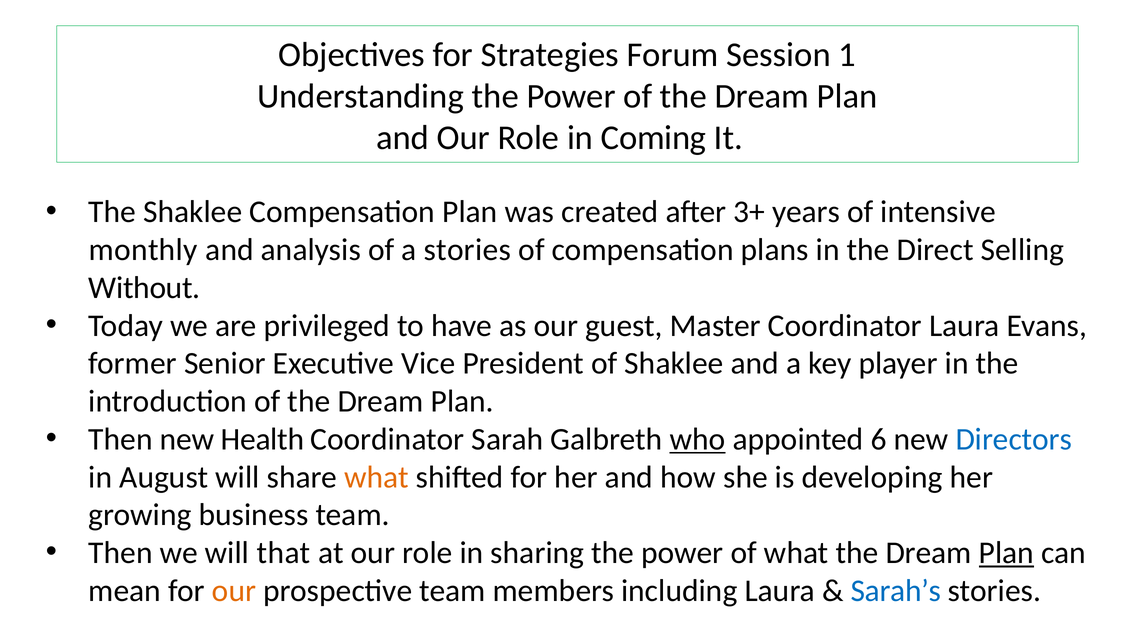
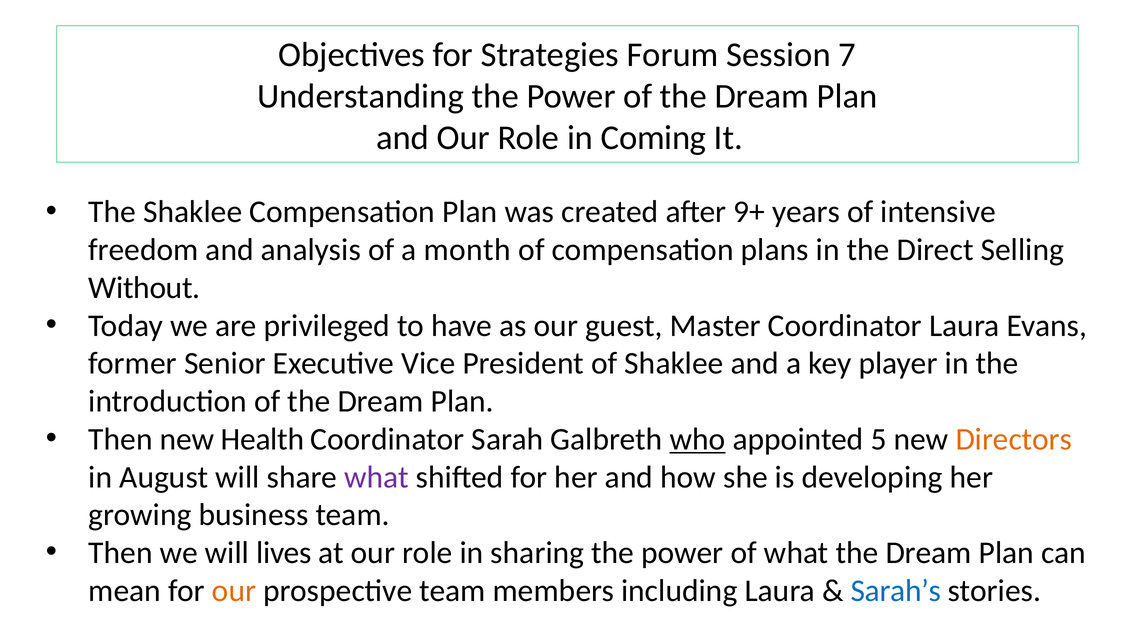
1: 1 -> 7 (847, 55)
3+: 3+ -> 9+ (749, 212)
monthly: monthly -> freedom (143, 250)
a stories: stories -> month (467, 250)
6: 6 -> 5 (879, 439)
Directors colour: blue -> orange (1014, 439)
what colour: orange -> purple (377, 477)
that: that -> lives (284, 552)
Plan underline: present -> none (1006, 552)
